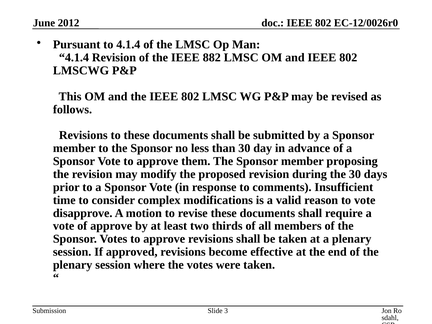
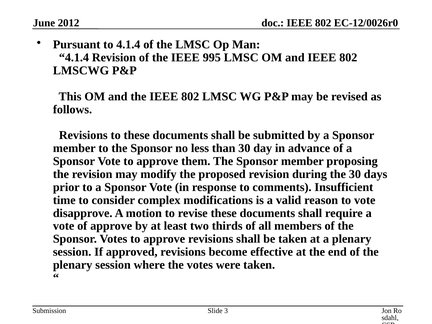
882: 882 -> 995 (212, 58)
